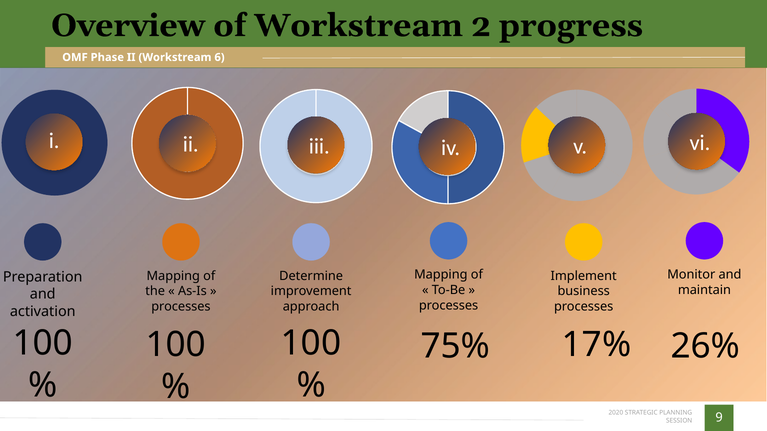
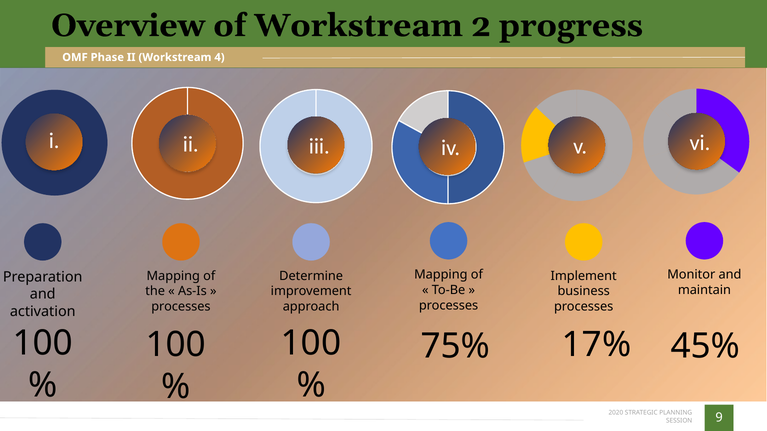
6: 6 -> 4 (220, 57)
26%: 26% -> 45% (705, 347)
